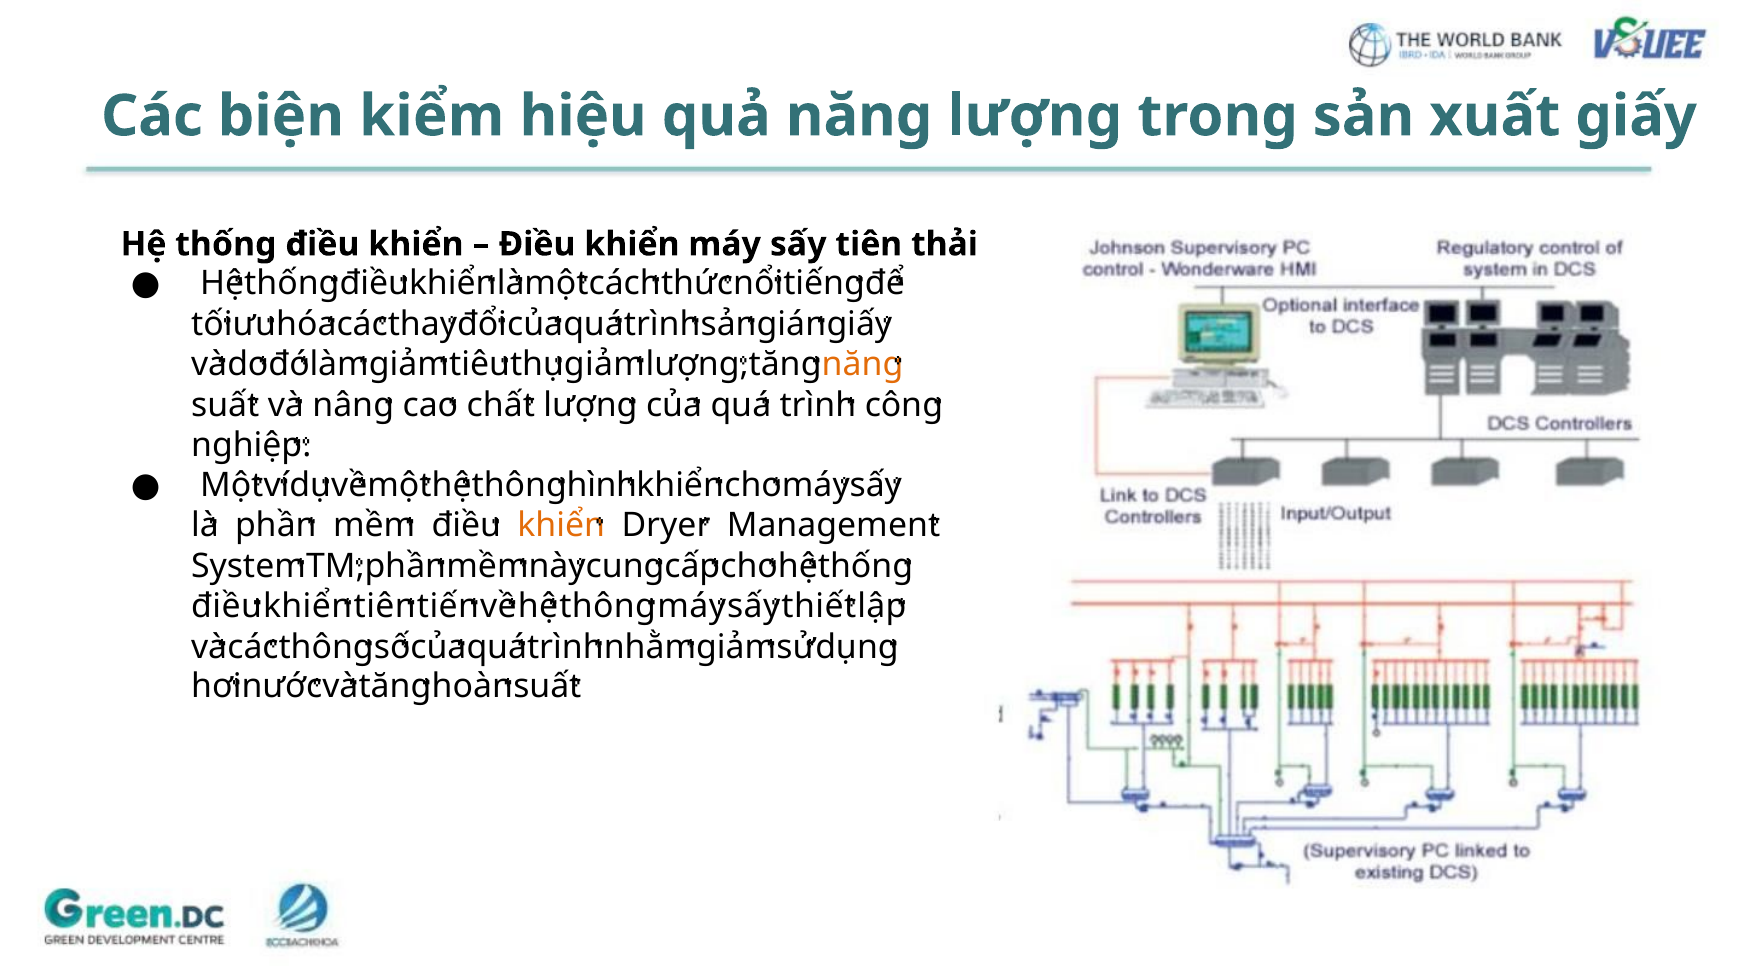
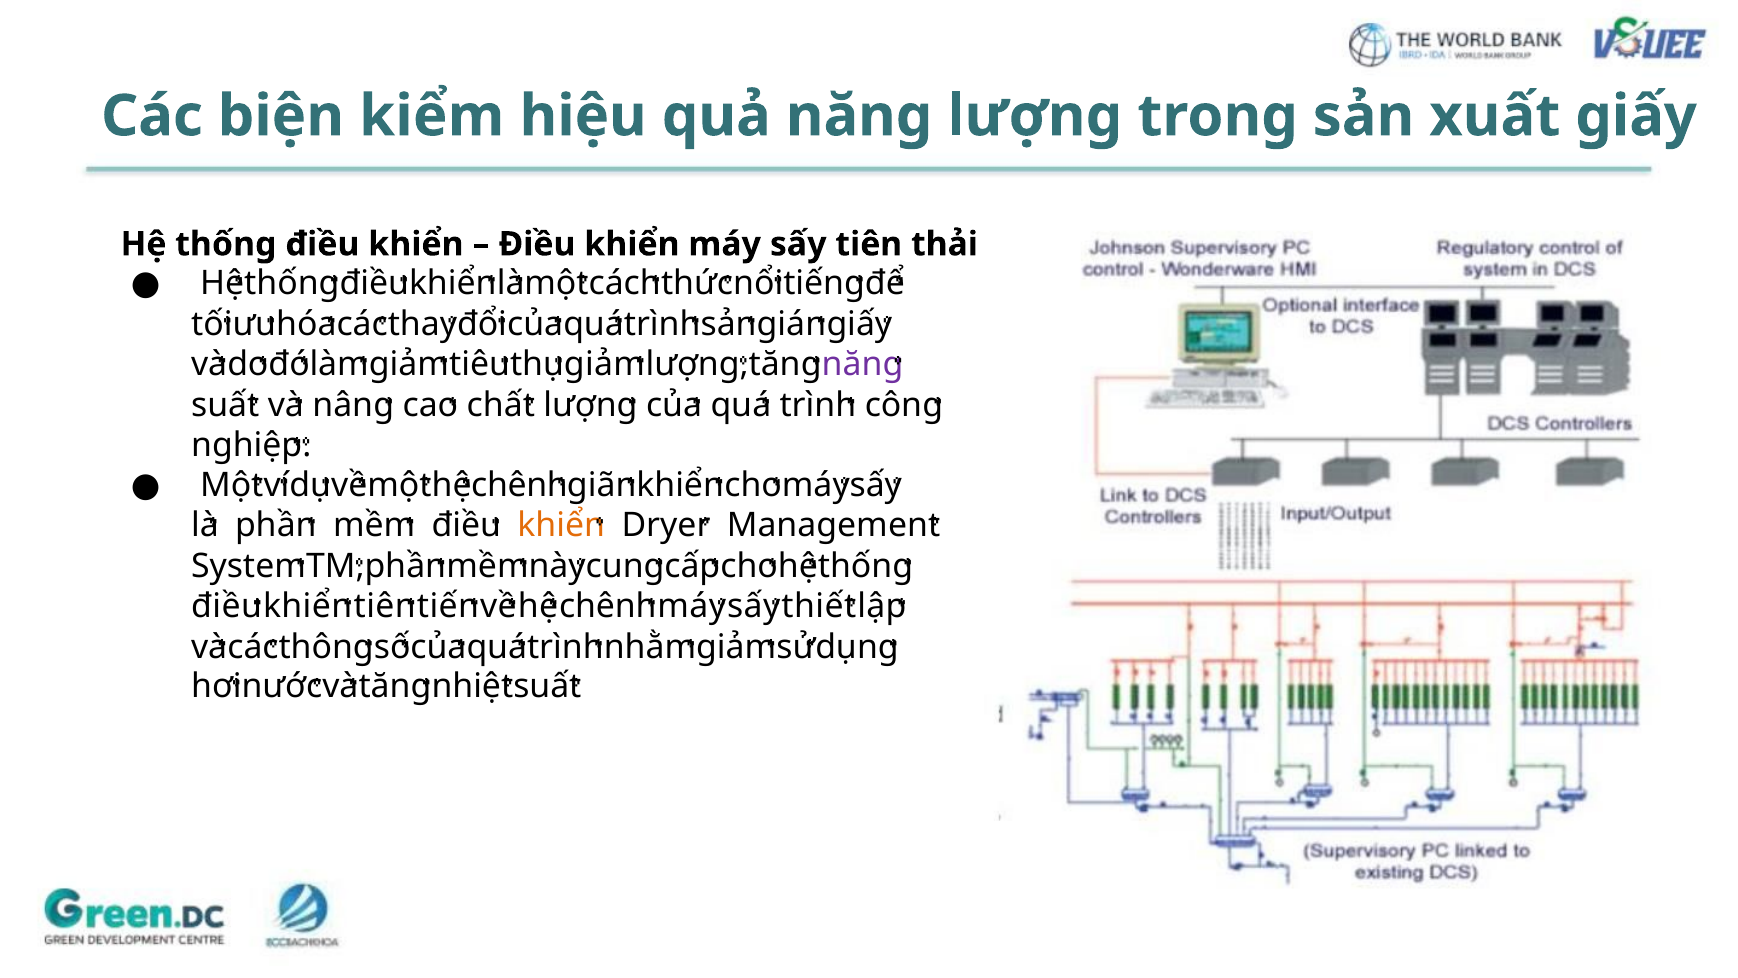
năng colour: orange -> purple (863, 364)
thông: thông -> chênh (519, 485)
hình: hình -> giãn (602, 485)
thông: thông -> chênh (608, 606)
hoàn: hoàn -> nhiệt (472, 686)
